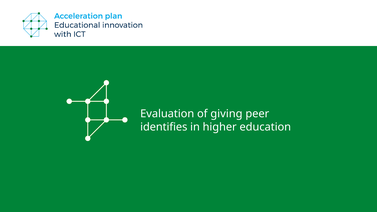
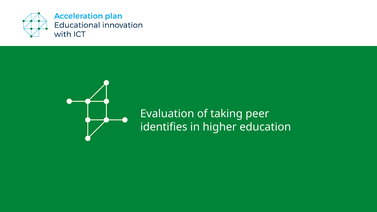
giving: giving -> taking (227, 114)
